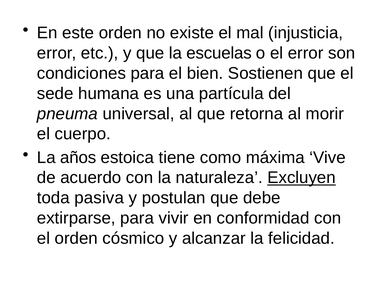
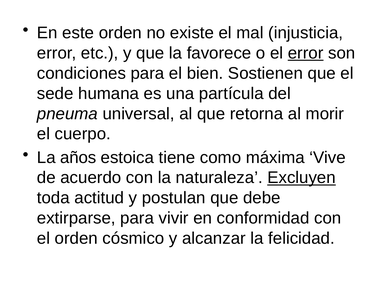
escuelas: escuelas -> favorece (219, 53)
error underline: none -> present (306, 53)
pasiva: pasiva -> actitud (99, 198)
